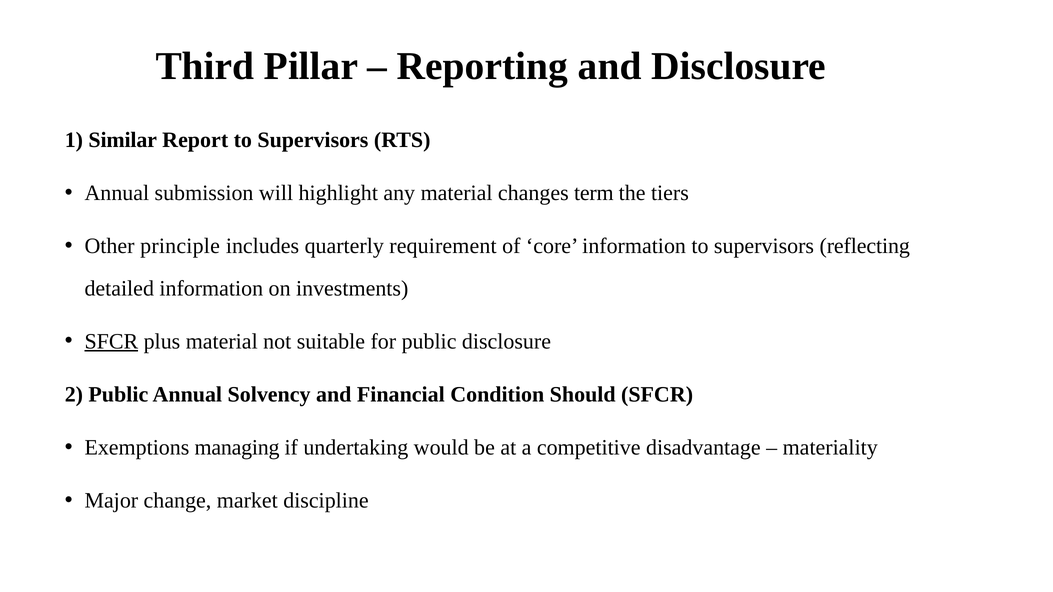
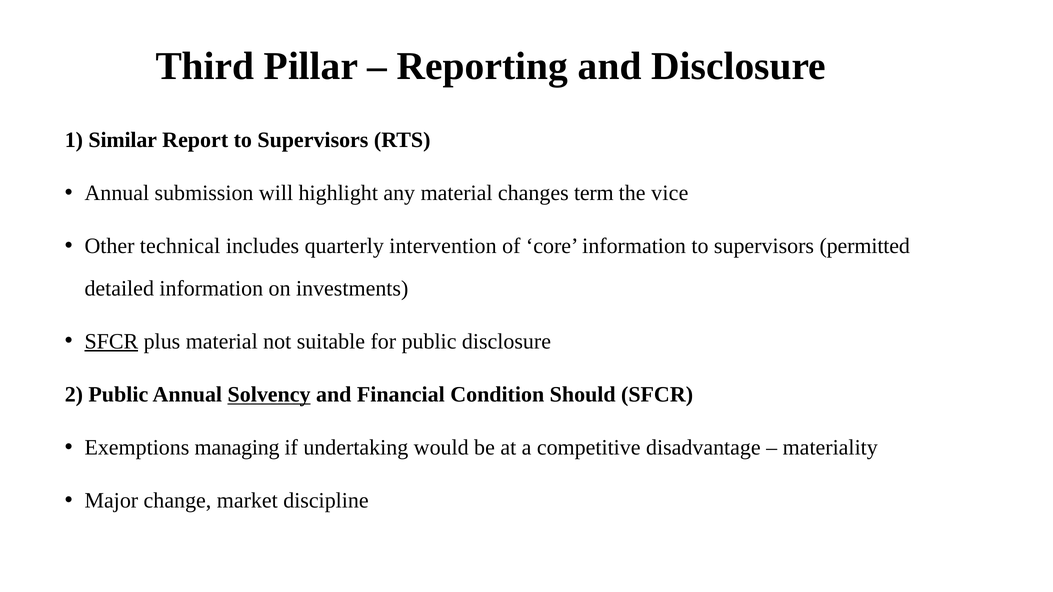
tiers: tiers -> vice (670, 193)
principle: principle -> technical (180, 246)
requirement: requirement -> intervention (443, 246)
reflecting: reflecting -> permitted (865, 246)
Solvency underline: none -> present (269, 395)
